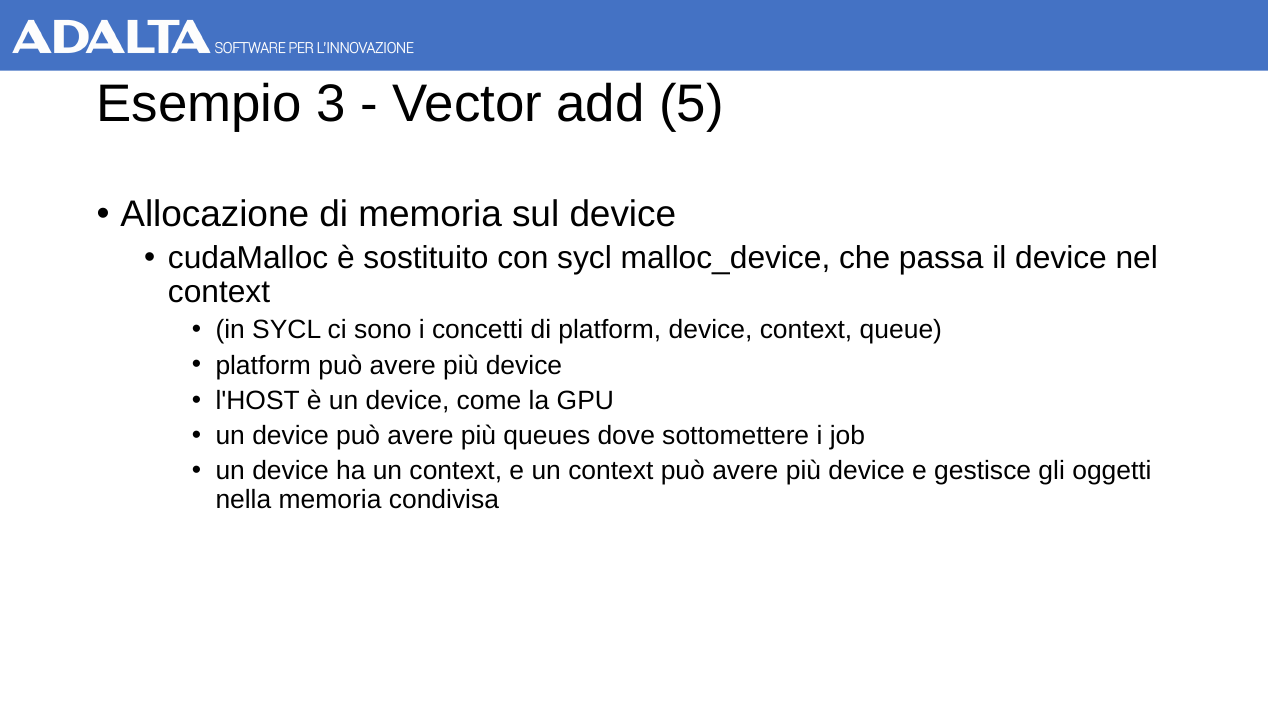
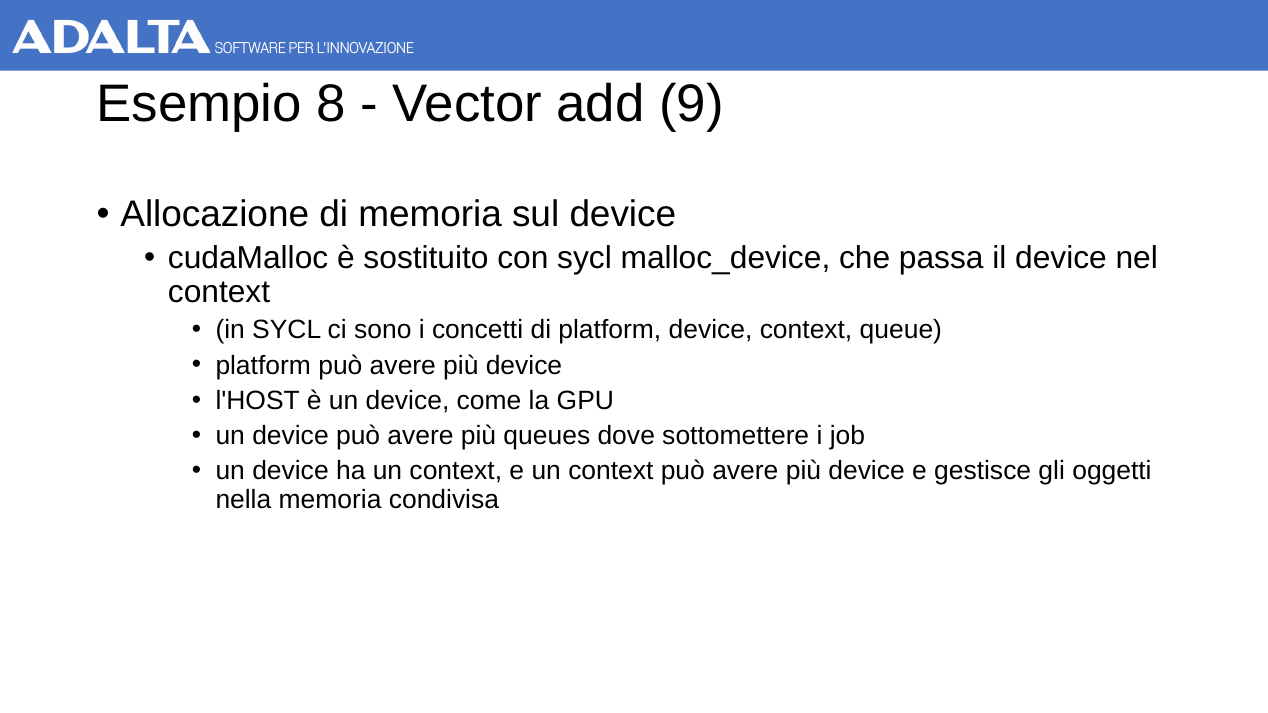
3: 3 -> 8 (331, 104)
5: 5 -> 9 (692, 104)
